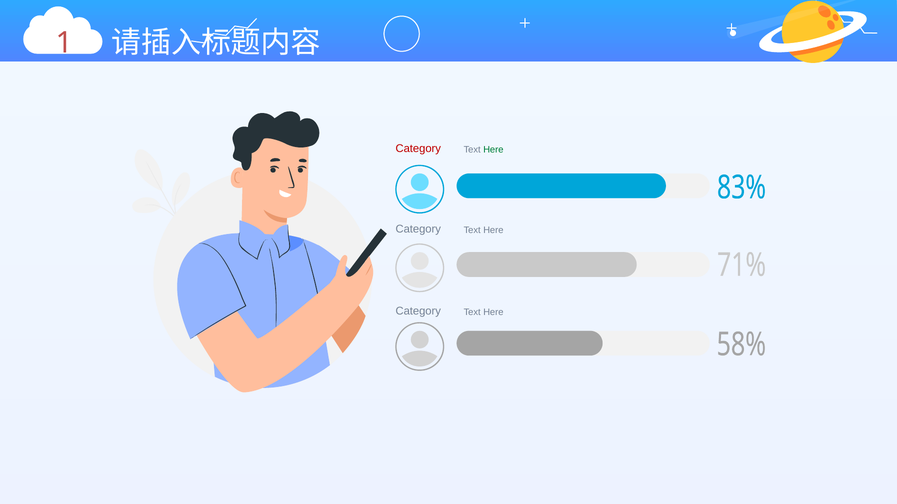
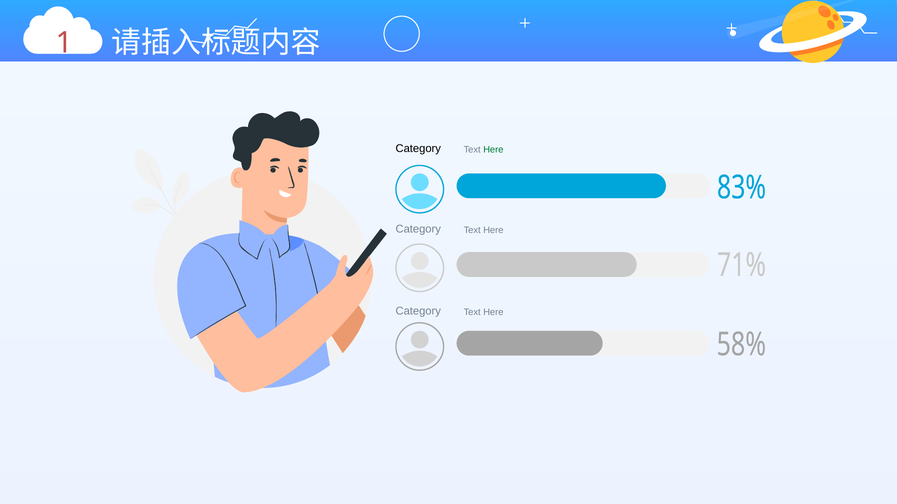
Category colour: red -> black (418, 149)
